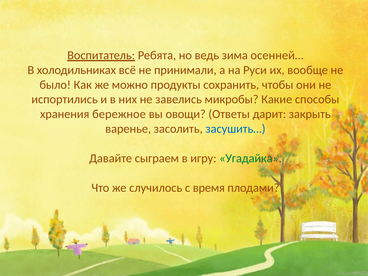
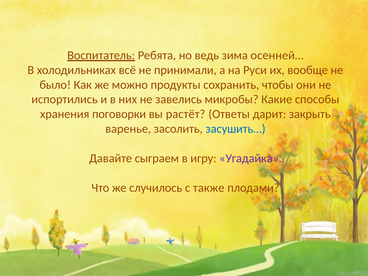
бережное: бережное -> поговорки (119, 114)
овощи: овощи -> растёт (186, 114)
Угадайка colour: green -> purple (251, 158)
время: время -> также (209, 188)
